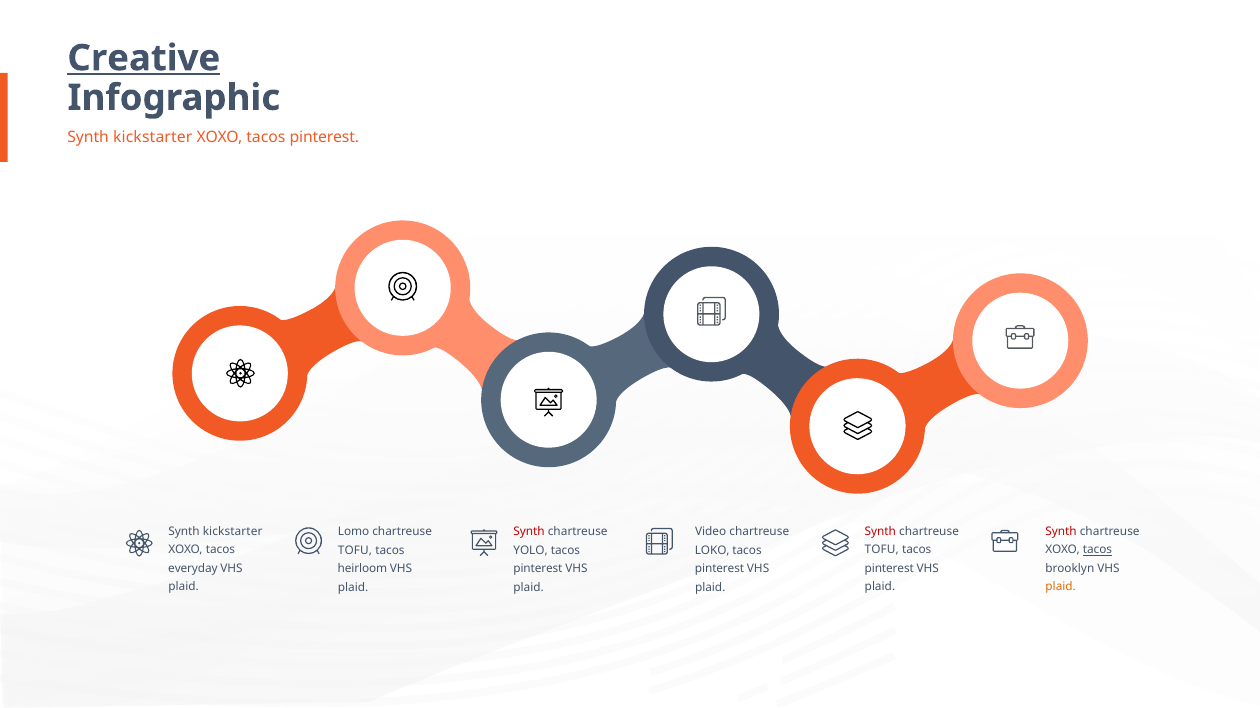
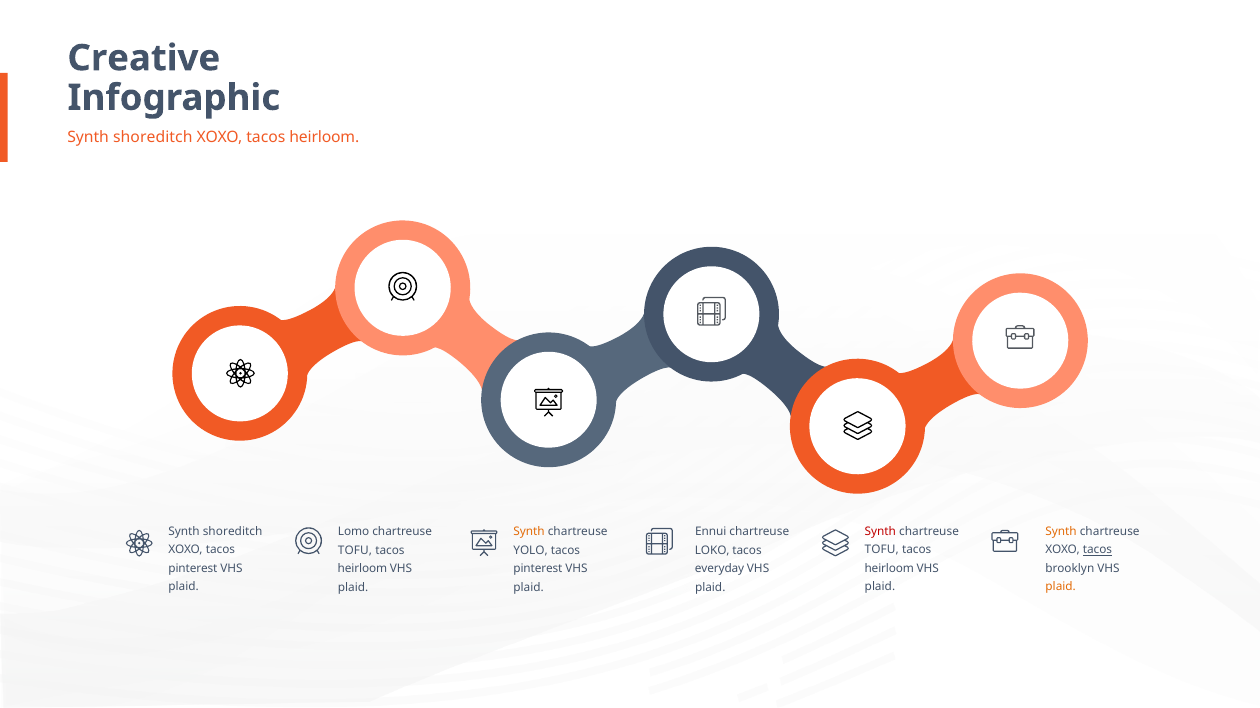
Creative underline: present -> none (144, 58)
kickstarter: kickstarter -> shoreditch (153, 138)
XOXO tacos pinterest: pinterest -> heirloom (324, 138)
kickstarter: kickstarter -> shoreditch (233, 532)
Synth colour: red -> orange (1061, 532)
Synth colour: red -> orange (529, 532)
Video: Video -> Ennui (711, 532)
everyday: everyday -> pinterest (193, 569)
pinterest: pinterest -> heirloom (889, 569)
pinterest: pinterest -> everyday (720, 569)
